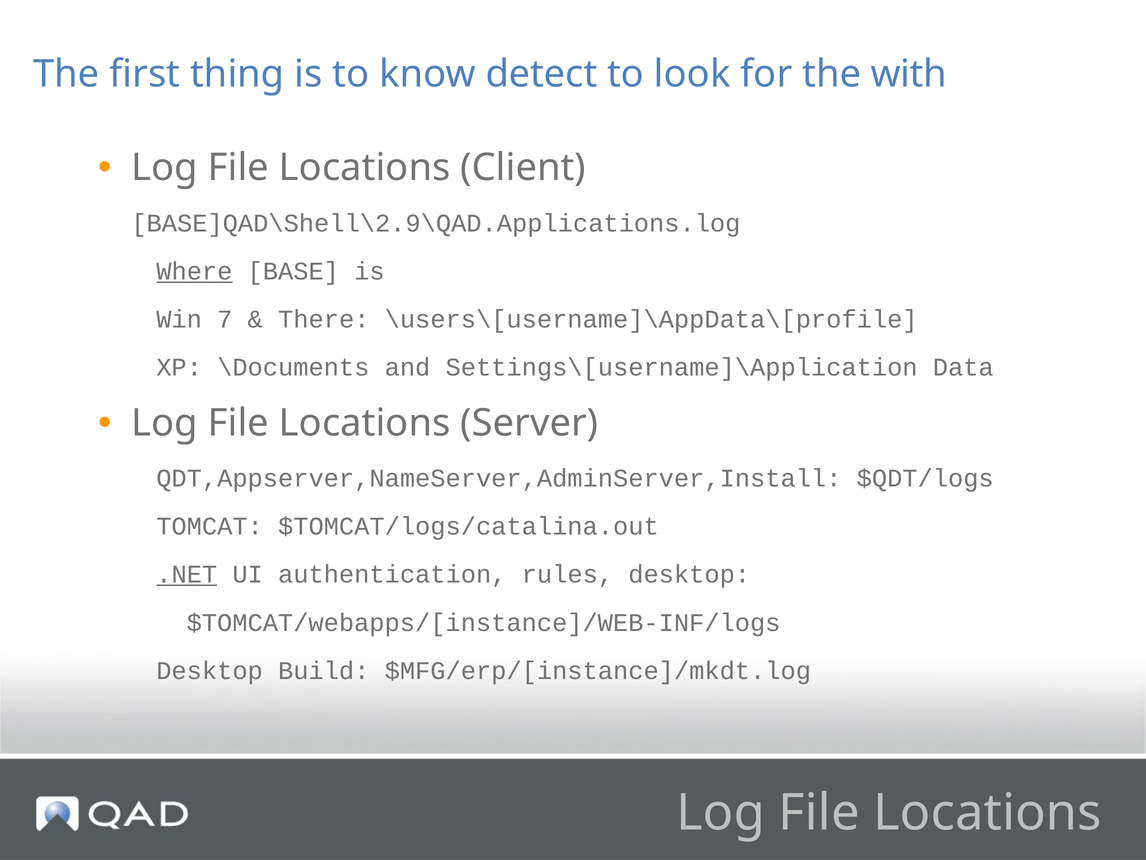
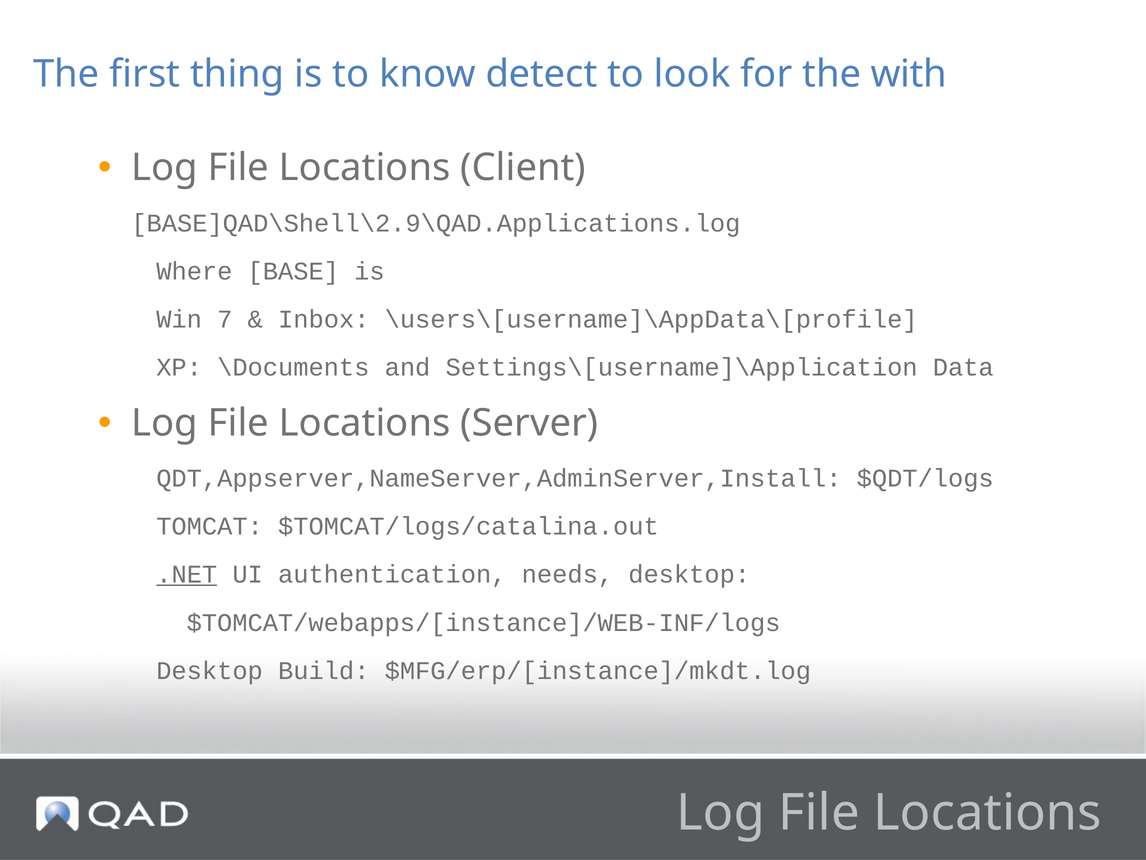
Where underline: present -> none (194, 271)
There: There -> Inbox (324, 319)
rules: rules -> needs (567, 574)
